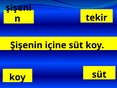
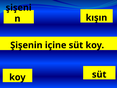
tekir: tekir -> kışın (96, 18)
